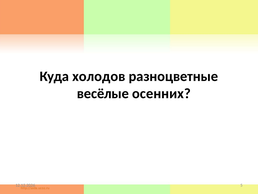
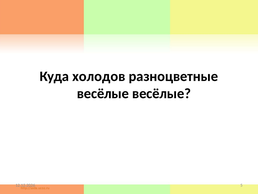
весёлые осенних: осенних -> весёлые (162, 93)
